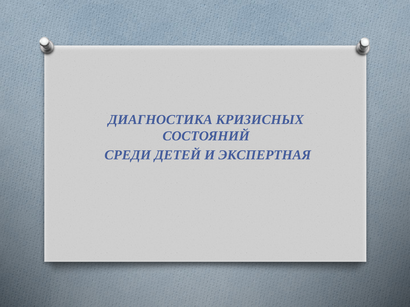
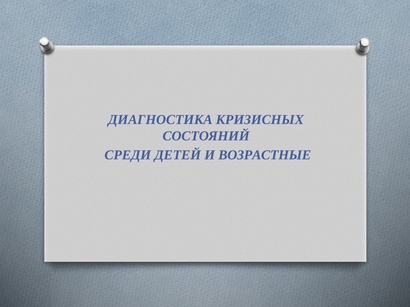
ЭКСПЕРТНАЯ: ЭКСПЕРТНАЯ -> ВОЗРАСТНЫЕ (265, 155)
